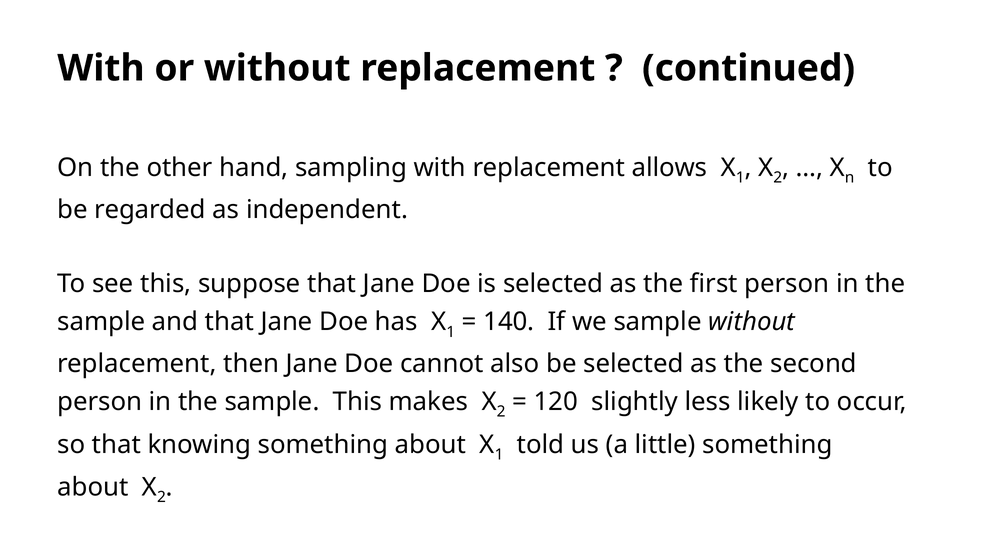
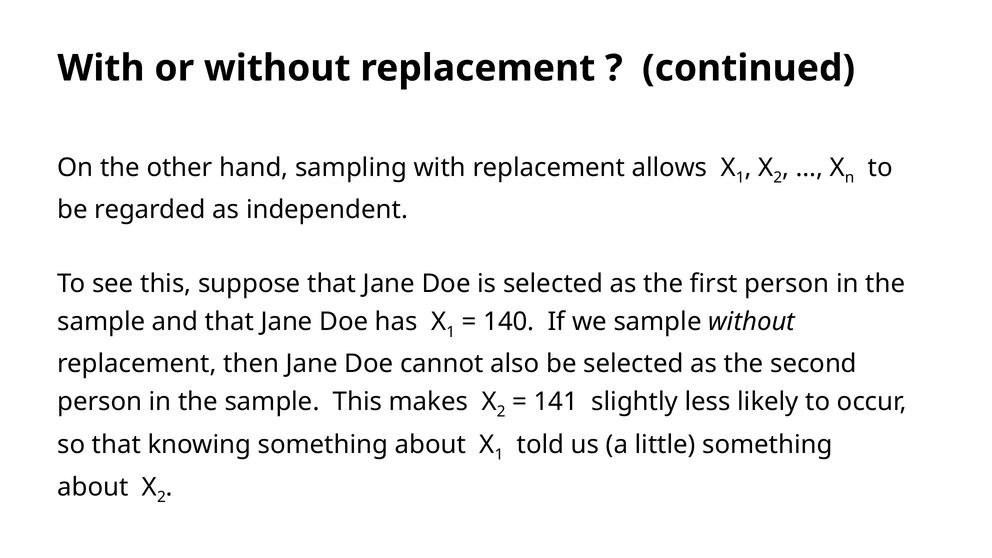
120: 120 -> 141 (556, 402)
